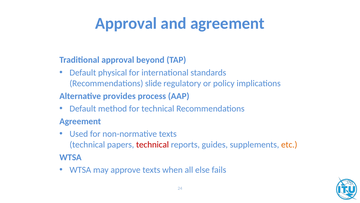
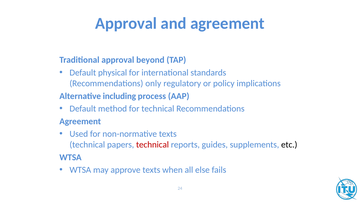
slide: slide -> only (153, 83)
provides: provides -> including (119, 96)
etc colour: orange -> black (289, 144)
